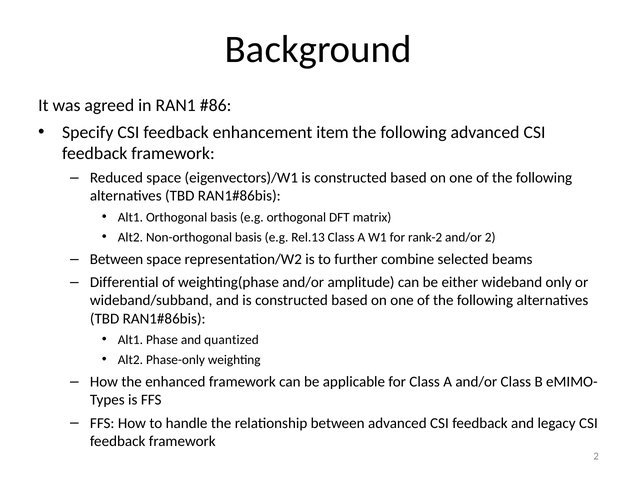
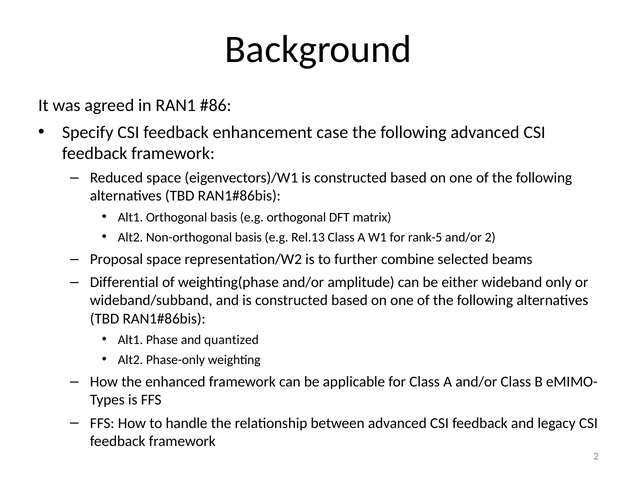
item: item -> case (332, 132)
rank-2: rank-2 -> rank-5 (425, 237)
Between: Between -> Proposal (116, 259)
